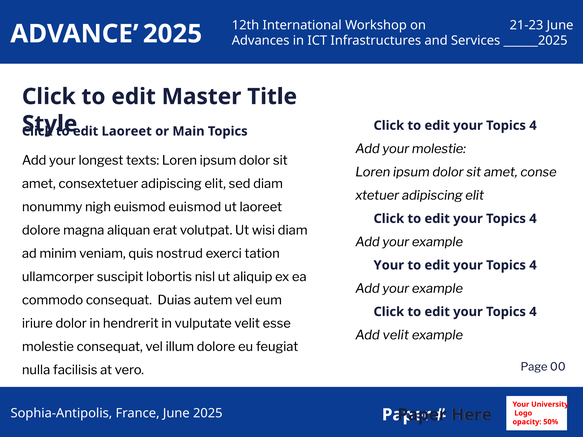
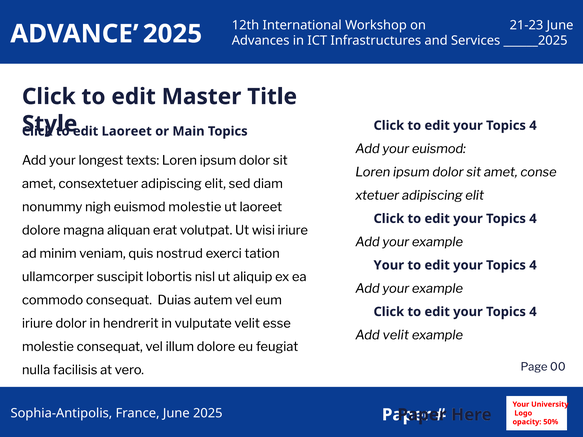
your molestie: molestie -> euismod (439, 149)
euismod euismod: euismod -> molestie (195, 207)
wisi diam: diam -> iriure (293, 230)
